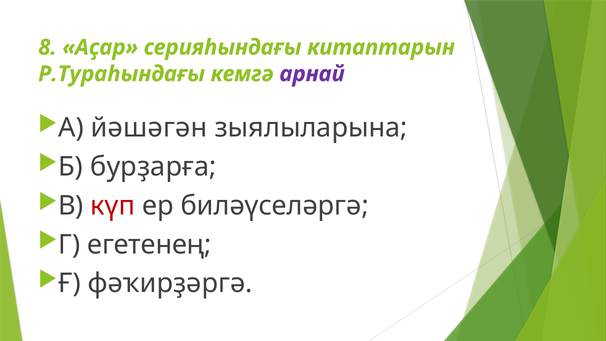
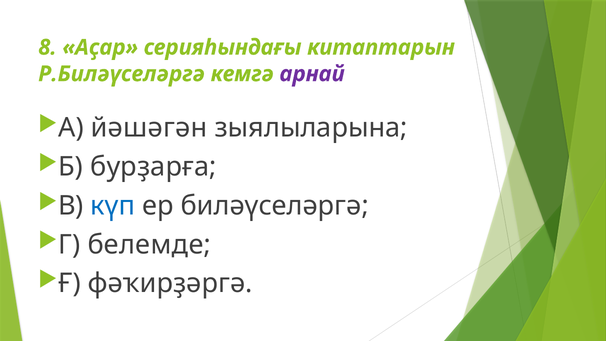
Р.Тураһындағы: Р.Тураһындағы -> Р.Биләүселәргә (122, 74)
күп colour: red -> blue (113, 206)
егетенең: егетенең -> белемде (149, 245)
